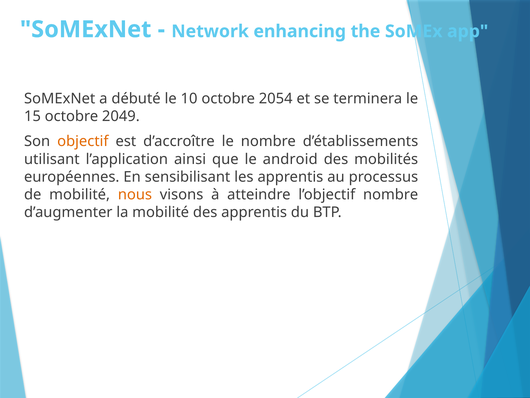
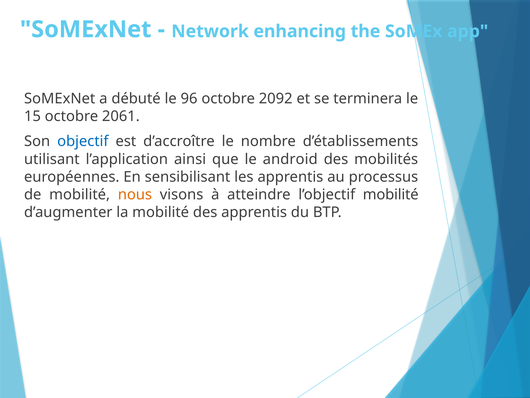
10: 10 -> 96 (189, 99)
2054: 2054 -> 2092 (276, 99)
2049: 2049 -> 2061 (121, 116)
objectif colour: orange -> blue (83, 141)
l’objectif nombre: nombre -> mobilité (391, 194)
